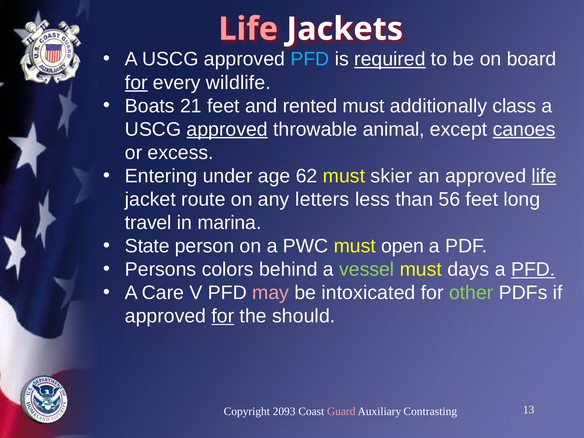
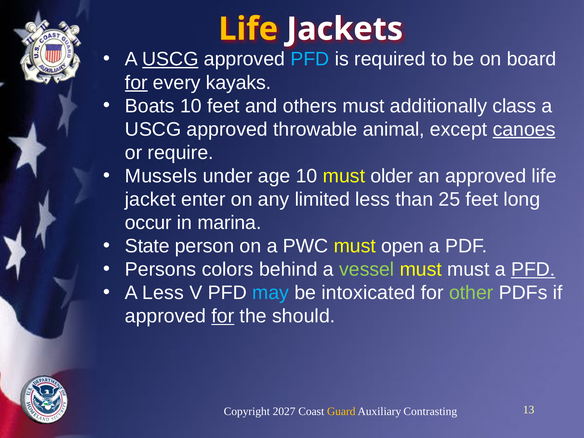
Life colour: pink -> yellow (248, 29)
USCG underline: none -> present (170, 59)
required underline: present -> none (390, 59)
wildlife: wildlife -> kayaks (239, 83)
Boats 21: 21 -> 10 (191, 106)
rented: rented -> others (310, 106)
approved underline: present -> none (227, 129)
excess: excess -> require (181, 153)
Entering: Entering -> Mussels (161, 176)
age 62: 62 -> 10 (307, 176)
skier: skier -> older (392, 176)
life underline: present -> none (544, 176)
route: route -> enter (203, 199)
letters: letters -> limited (322, 199)
56: 56 -> 25 (449, 199)
travel: travel -> occur (148, 223)
must days: days -> must (468, 269)
A Care: Care -> Less (163, 293)
may colour: pink -> light blue (271, 293)
2093: 2093 -> 2027 (284, 411)
Guard colour: pink -> yellow (341, 411)
